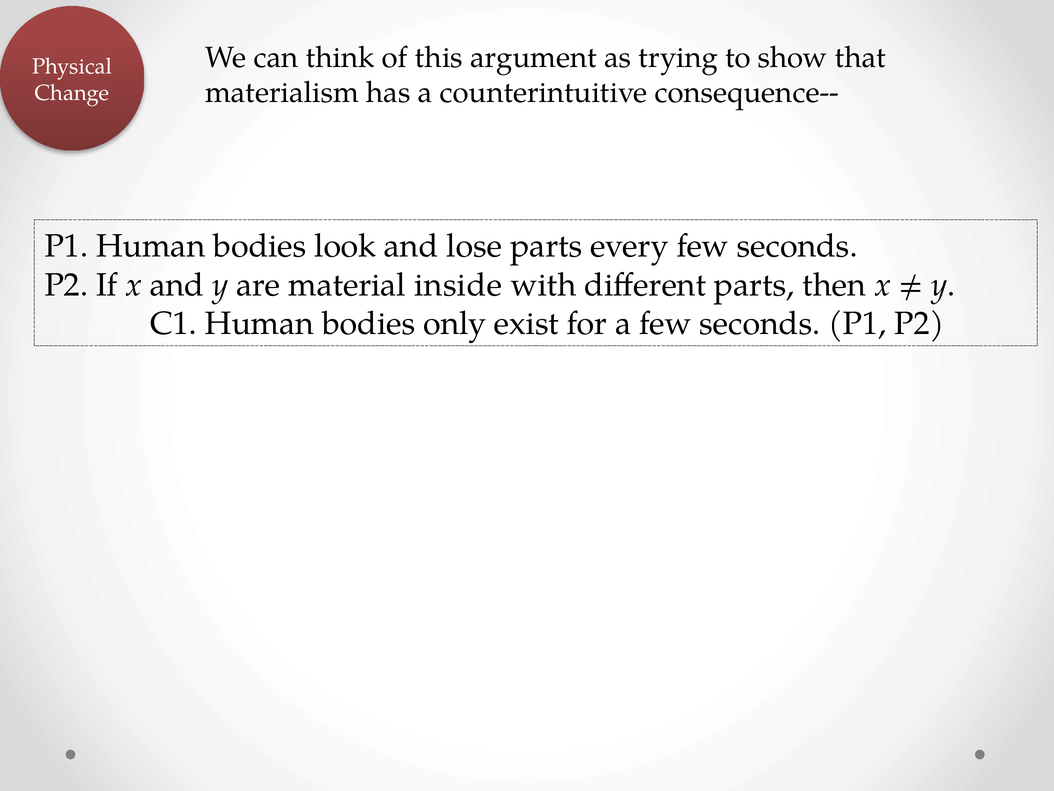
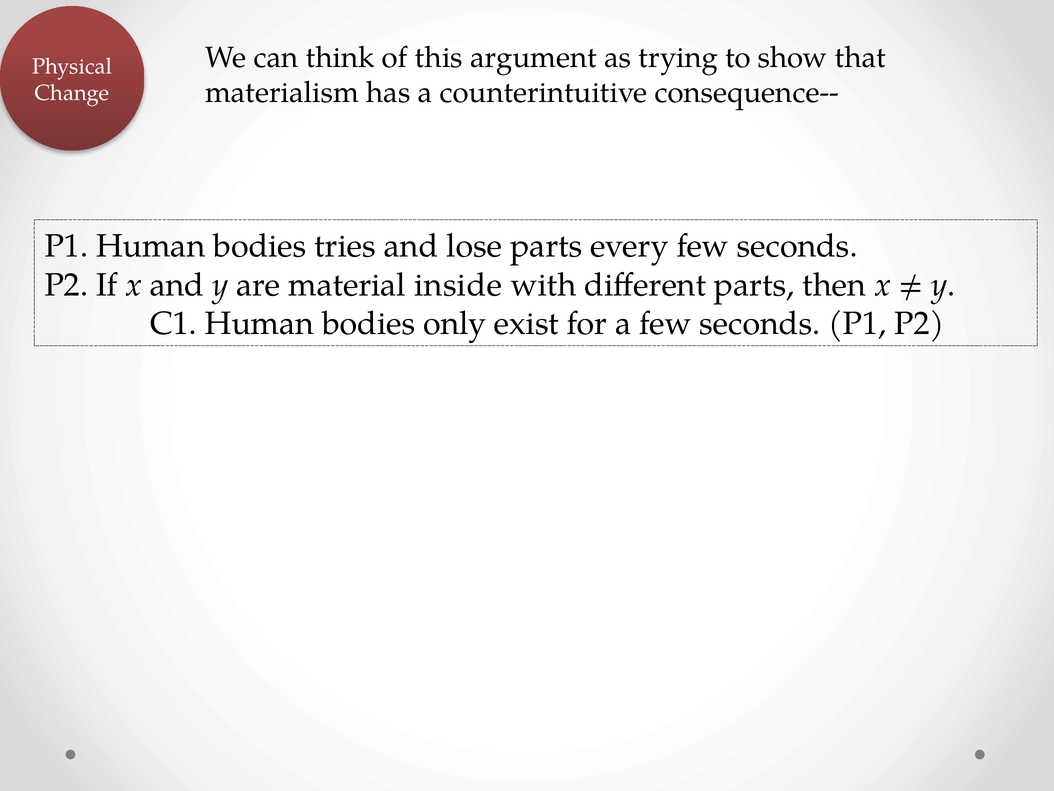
look: look -> tries (345, 246)
